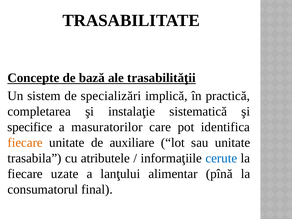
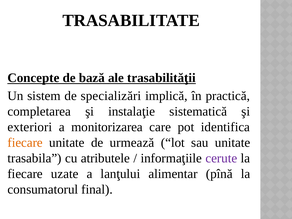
specifice: specifice -> exteriori (30, 127)
masuratorilor: masuratorilor -> monitorizarea (107, 127)
auxiliare: auxiliare -> urmează (132, 143)
cerute colour: blue -> purple (221, 158)
